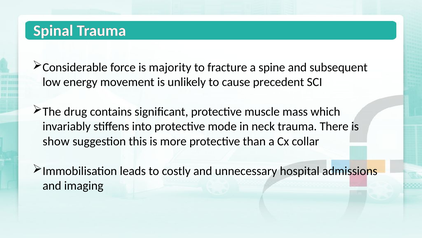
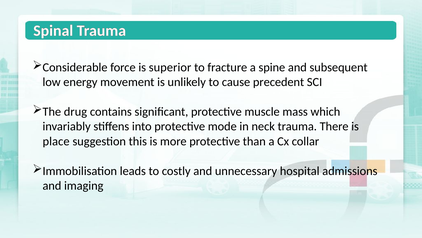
majority: majority -> superior (170, 67)
show: show -> place (56, 141)
